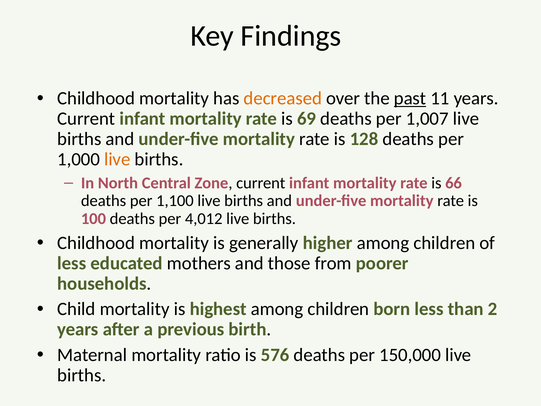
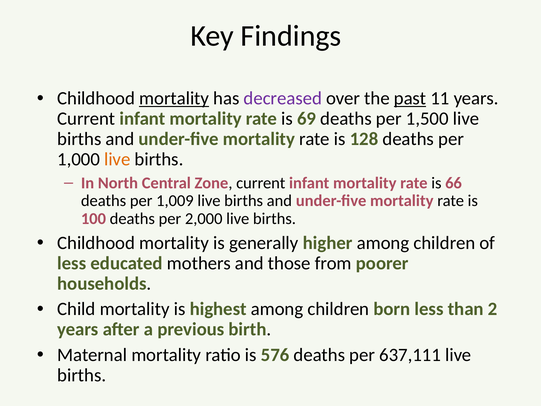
mortality underline: none -> present (174, 98)
decreased colour: orange -> purple (283, 98)
1,007: 1,007 -> 1,500 (427, 119)
1,100: 1,100 -> 1,009 (175, 201)
4,012: 4,012 -> 2,000 (204, 219)
150,000: 150,000 -> 637,111 (410, 355)
